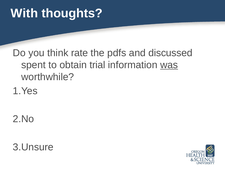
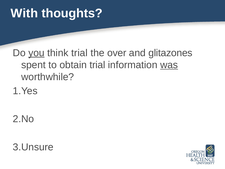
you underline: none -> present (36, 53)
think rate: rate -> trial (79, 53)
pdfs: pdfs -> over (117, 53)
discussed: discussed -> glitazones (170, 53)
